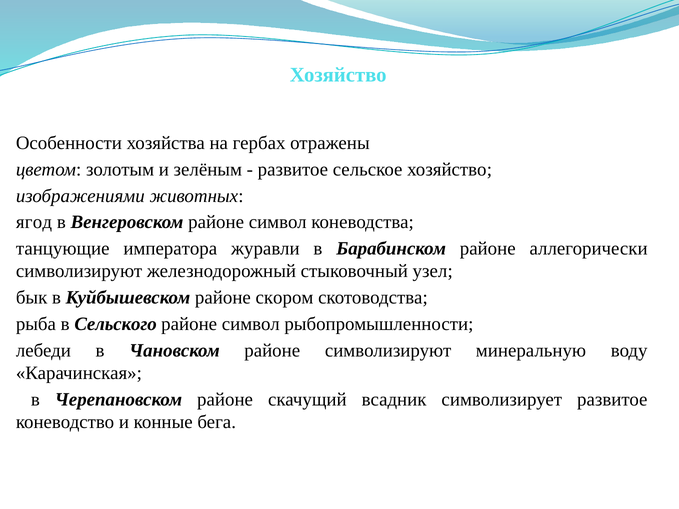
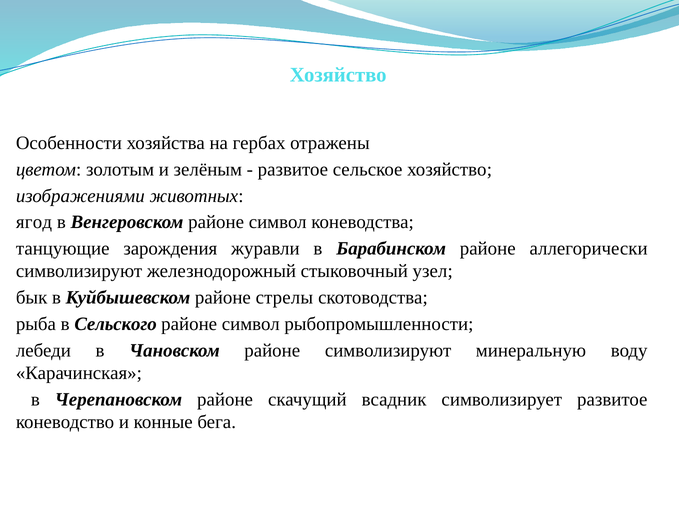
императора: императора -> зарождения (170, 249)
скором: скором -> стрелы (284, 298)
